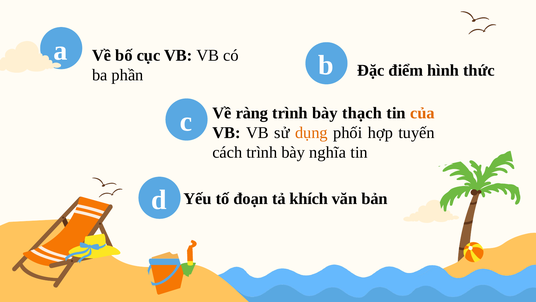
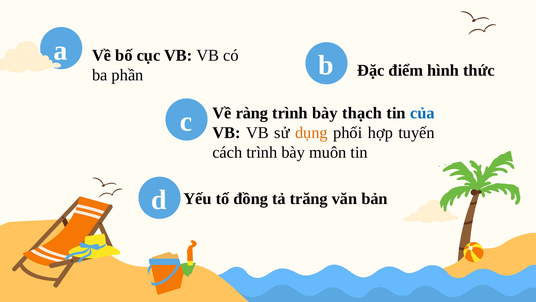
của colour: orange -> blue (422, 113)
nghĩa: nghĩa -> muôn (328, 152)
đoạn: đoạn -> đồng (251, 198)
khích: khích -> trăng (309, 198)
